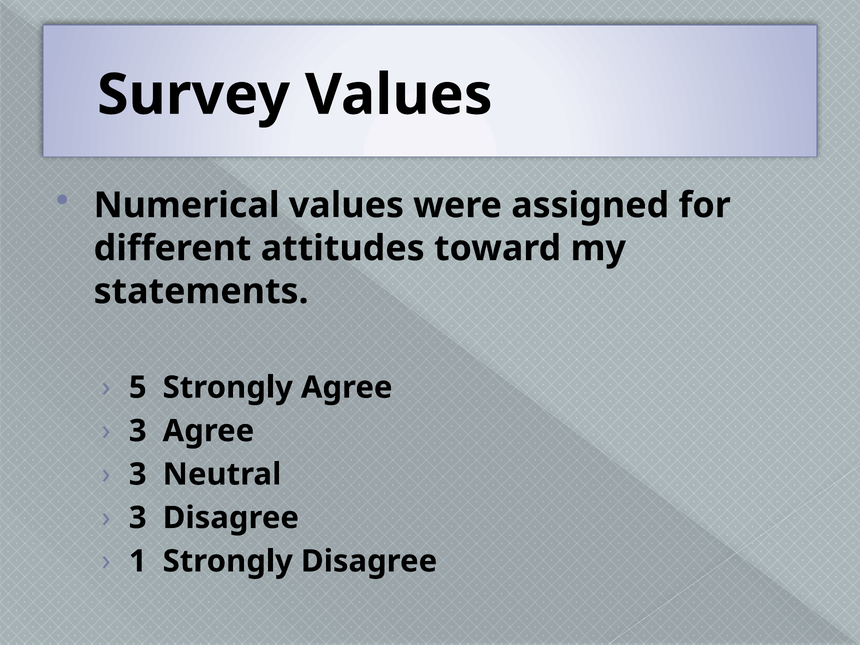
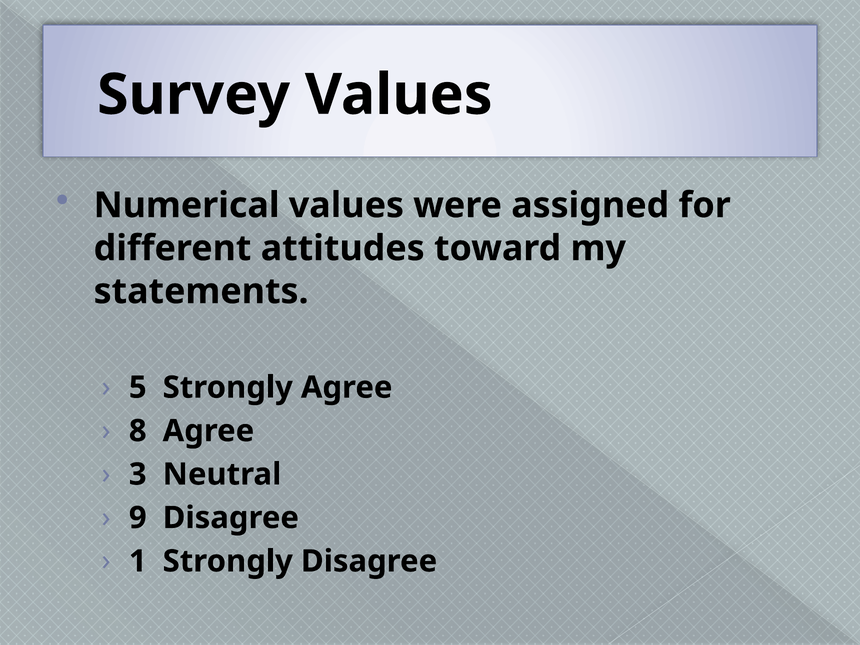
3: 3 -> 8 (138, 431)
3: 3 -> 9 (138, 518)
